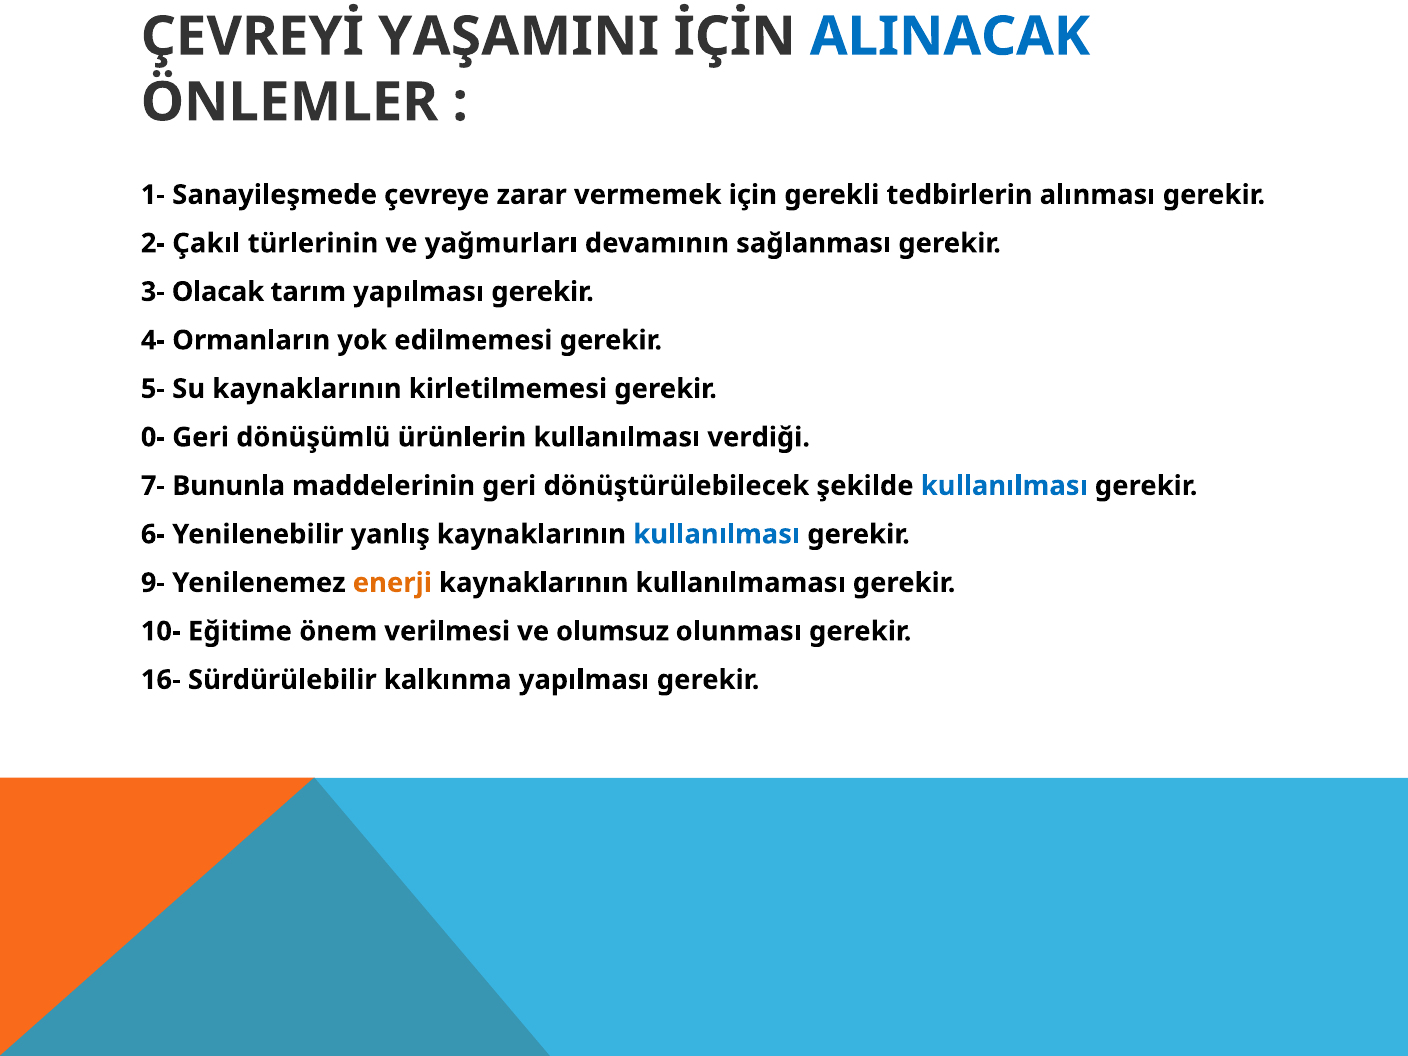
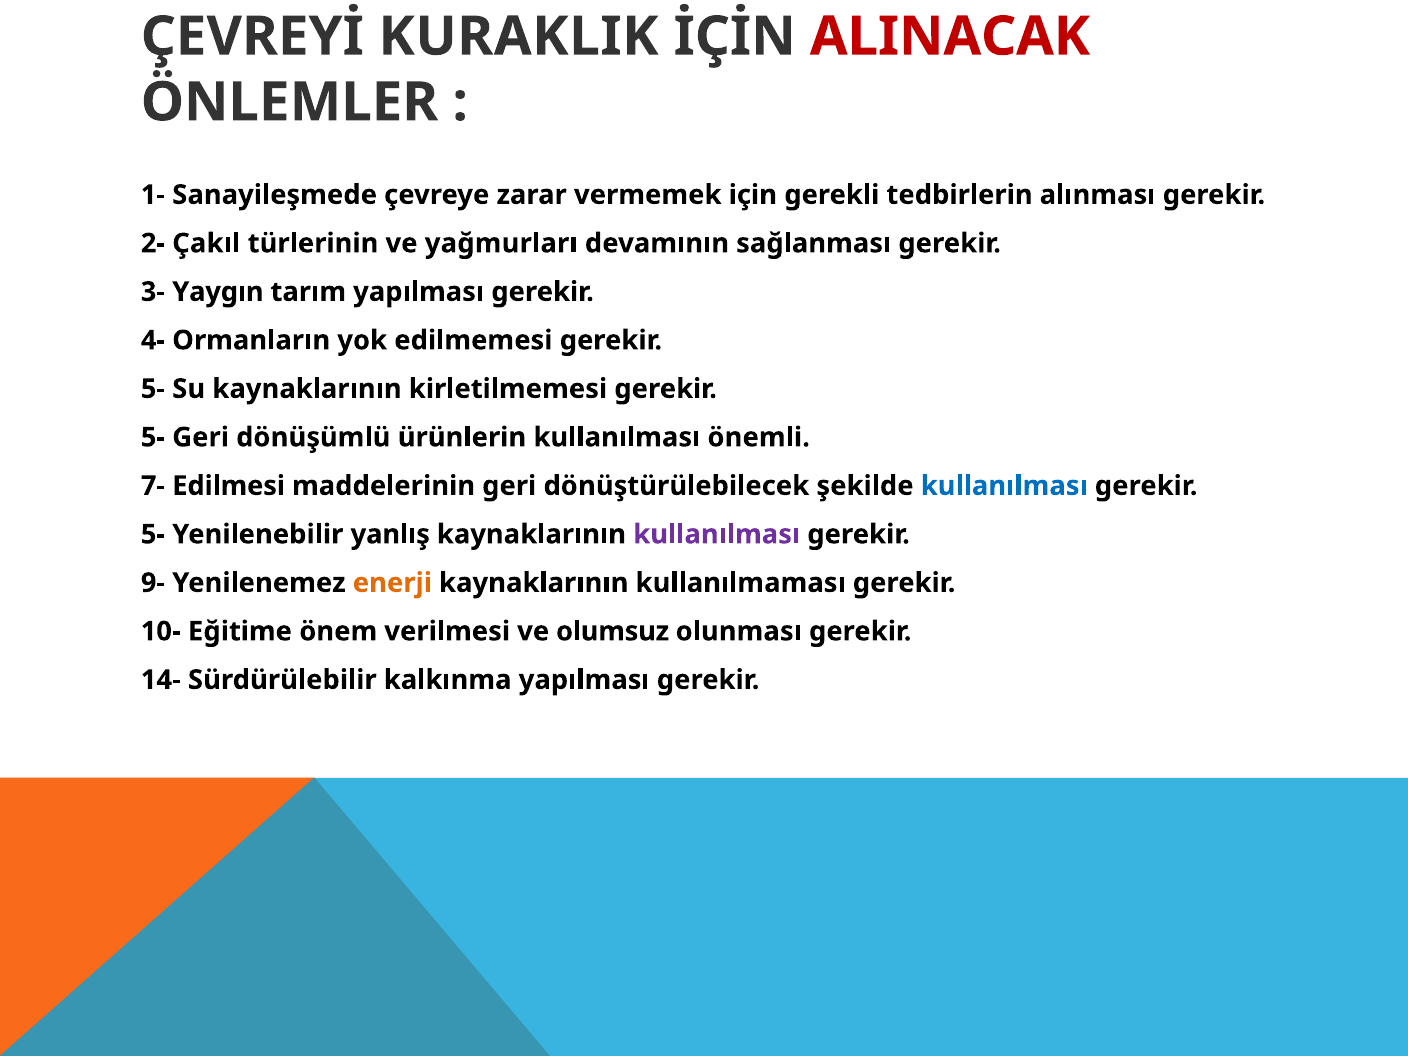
YAŞAMINI: YAŞAMINI -> KURAKLIK (519, 37)
ALINACAK colour: blue -> red (950, 37)
Olacak: Olacak -> Yaygın (218, 292)
0-: 0- -> 5- (153, 437)
verdiği: verdiği -> önemli (759, 437)
Bununla: Bununla -> Edilmesi (229, 486)
6-: 6- -> 5- (153, 534)
kullanılması colour: blue -> purple (717, 534)
16-: 16- -> 14- (161, 680)
